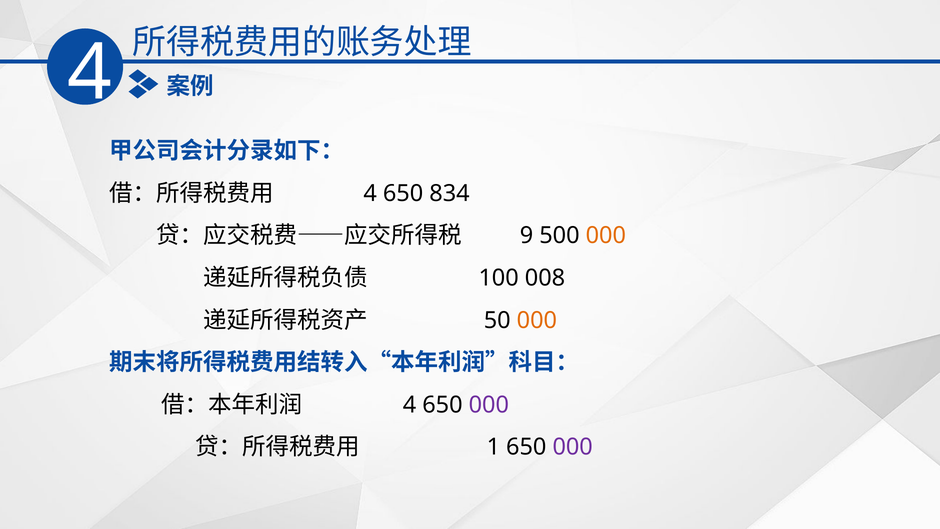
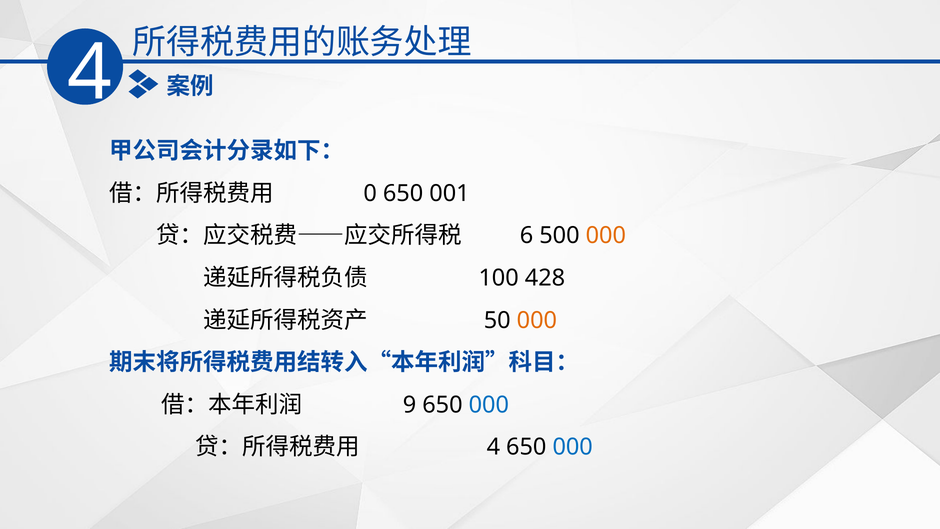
4: 4 -> 0 (370, 193)
834: 834 -> 001 (449, 193)
9: 9 -> 6 (527, 236)
008: 008 -> 428 (545, 278)
4: 4 -> 9 (410, 405)
000 colour: purple -> blue (489, 405)
1: 1 -> 4 (493, 447)
000 colour: purple -> blue (573, 447)
